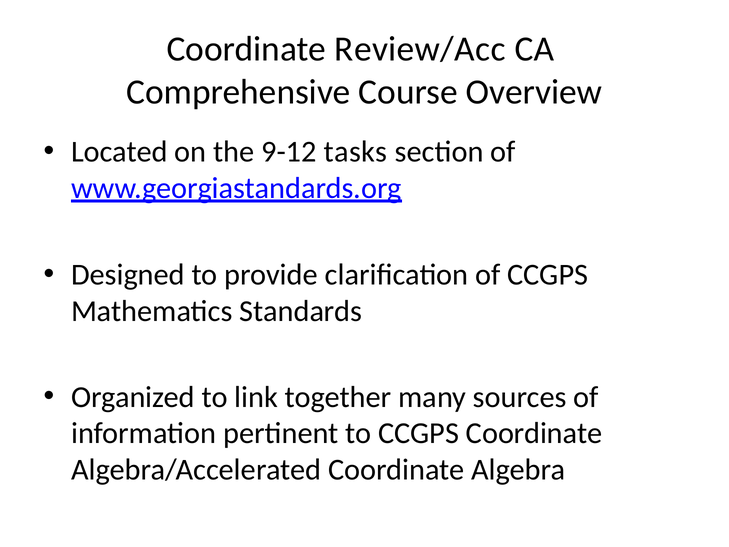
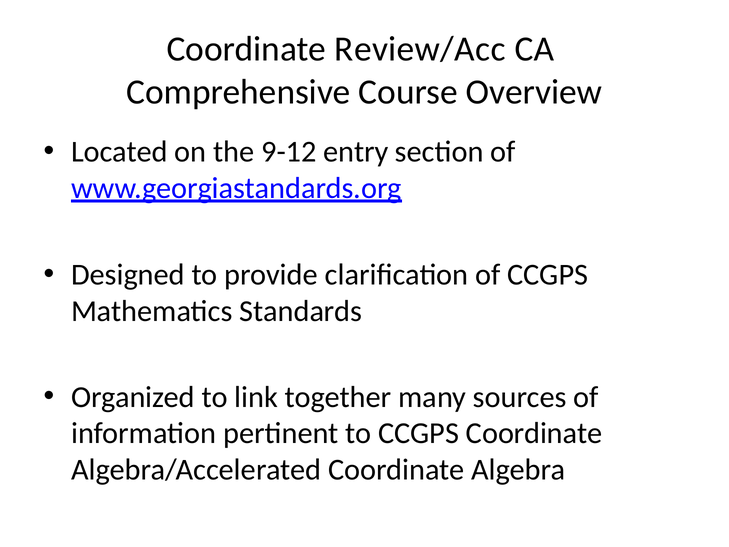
tasks: tasks -> entry (356, 152)
